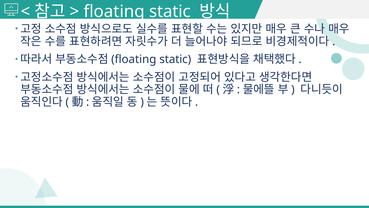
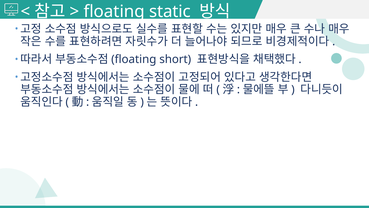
static: static -> short (175, 59)
